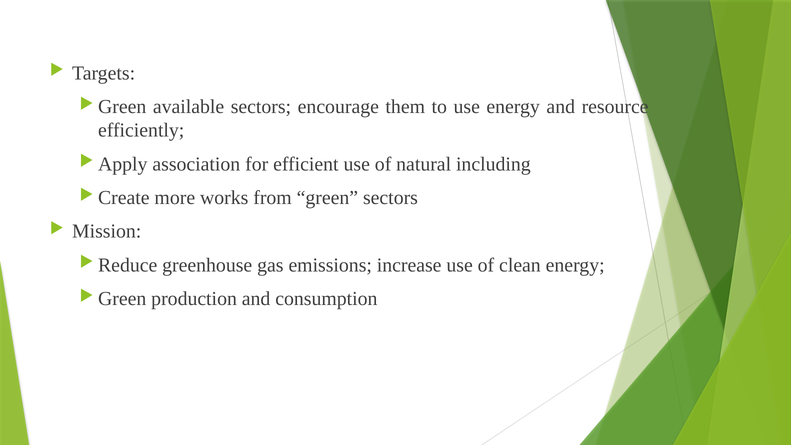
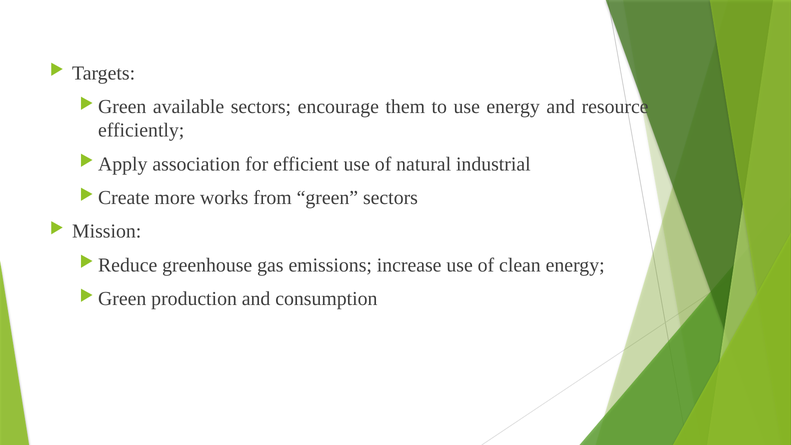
including: including -> industrial (493, 164)
